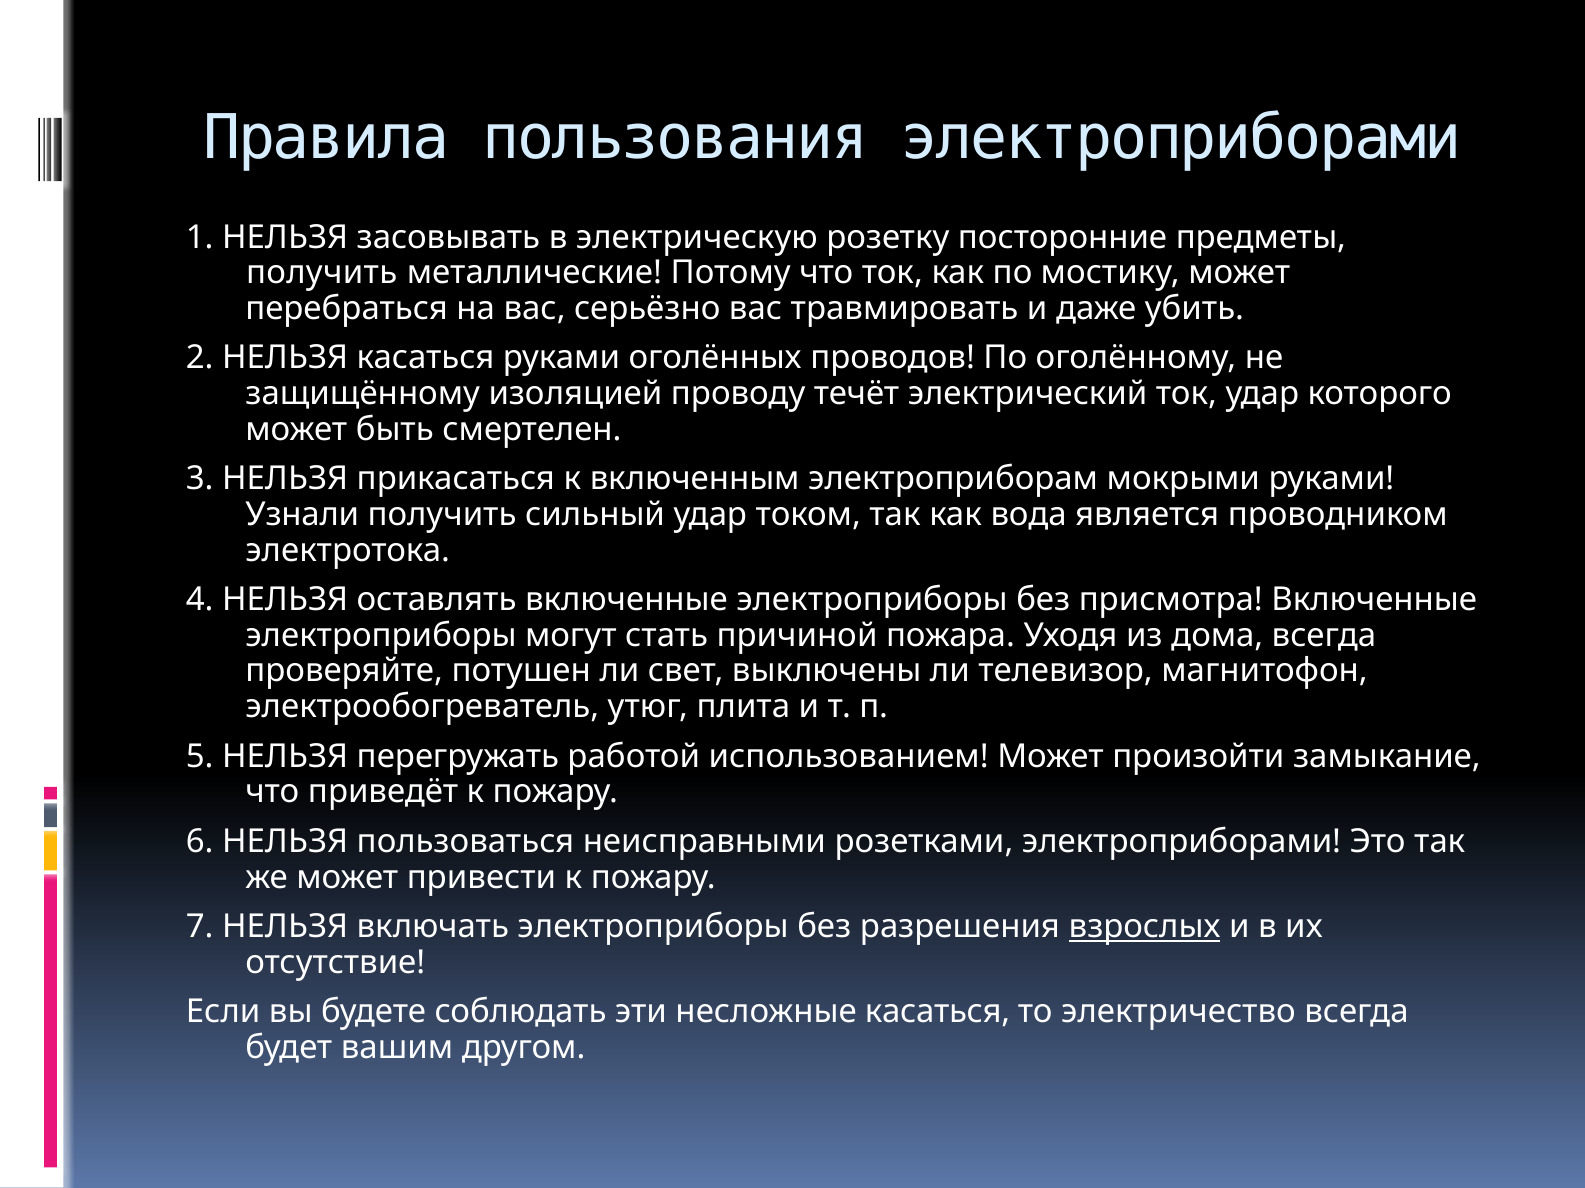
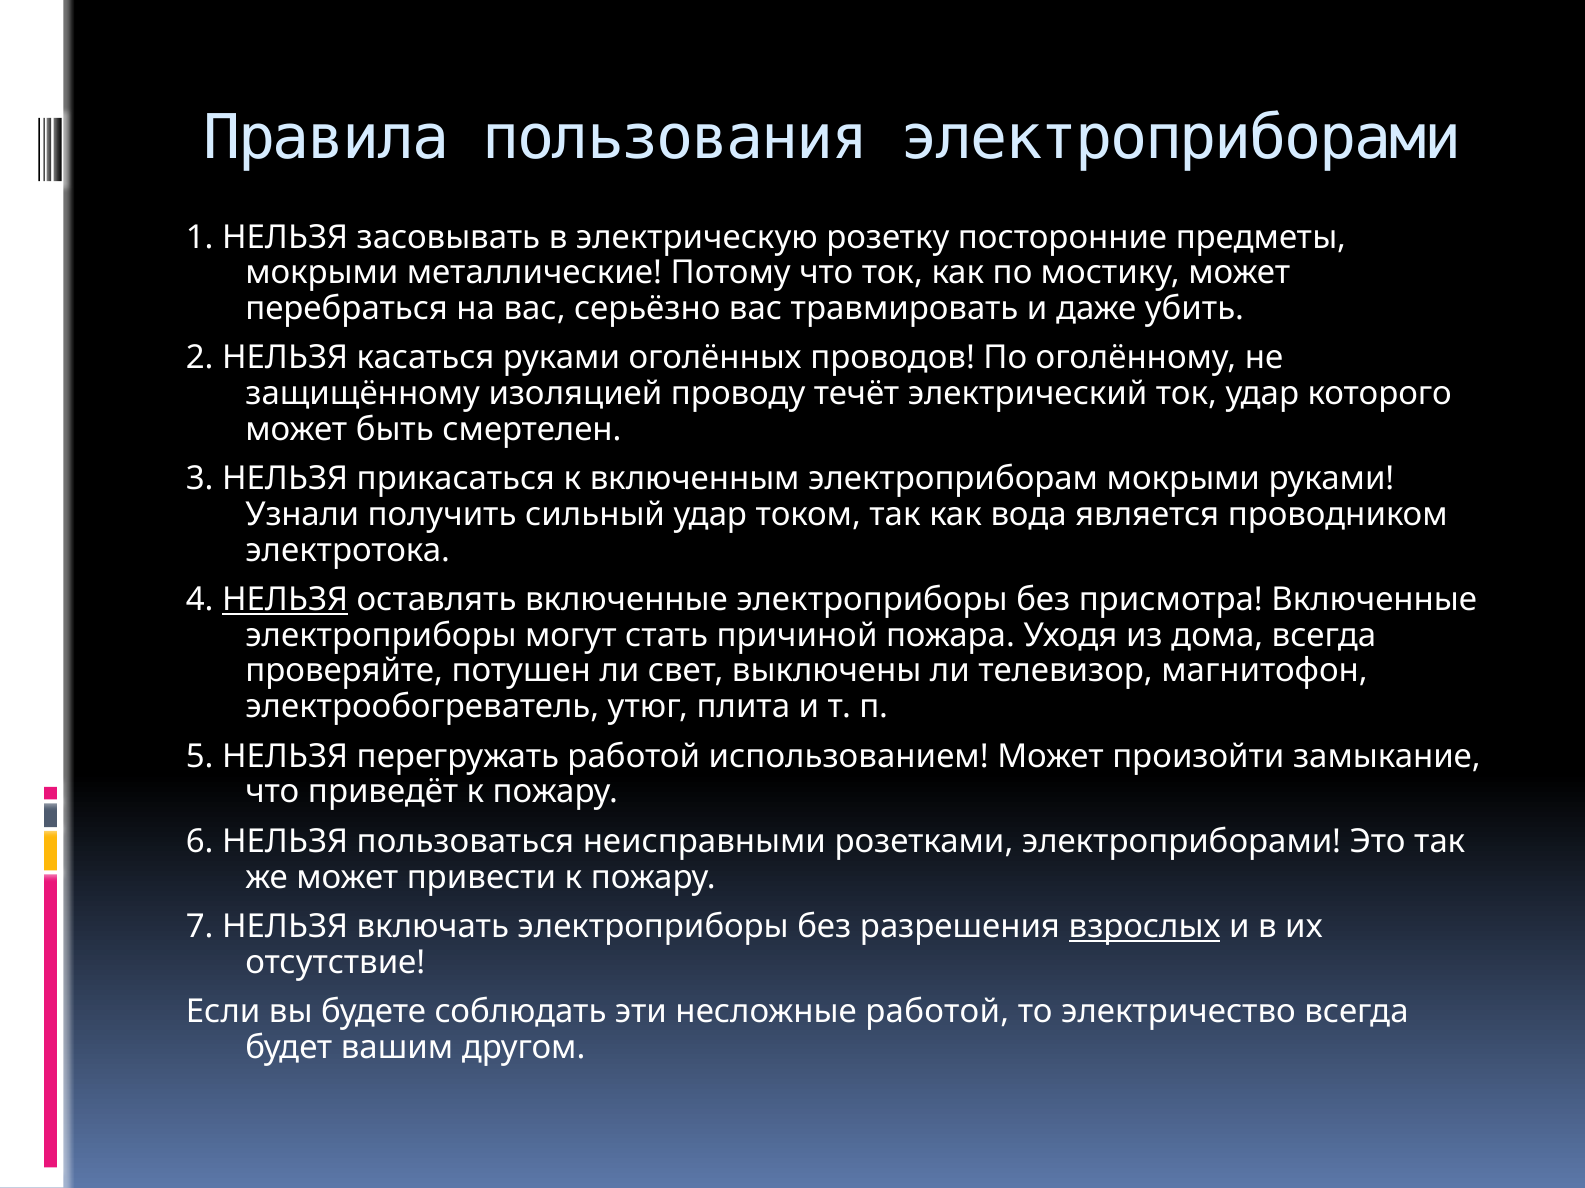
получить: получить -> мокрыми (322, 273)
НЕЛЬЗЯ underline: none -> present (285, 600)
несложные касаться: касаться -> работой (937, 1012)
